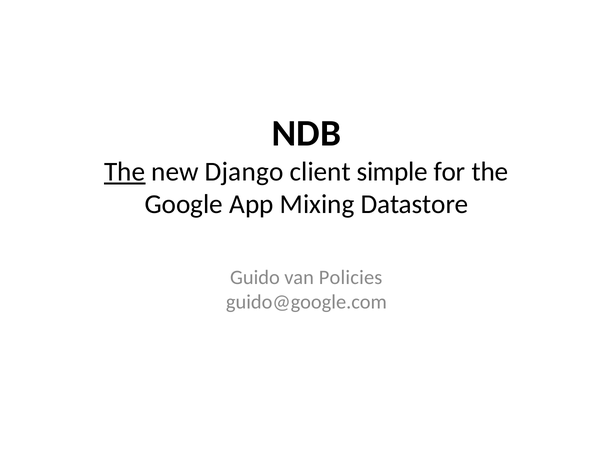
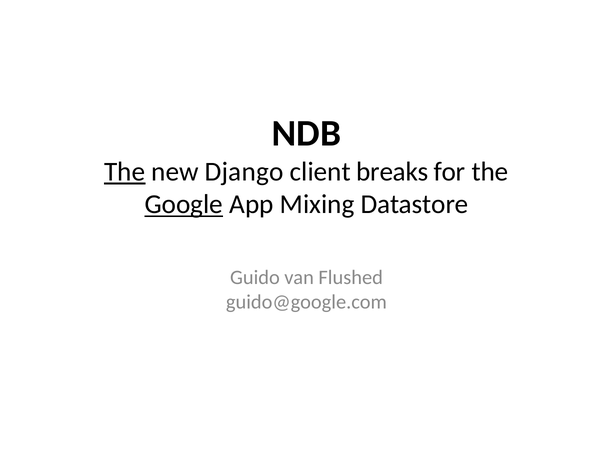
simple: simple -> breaks (392, 172)
Google underline: none -> present (184, 204)
Policies: Policies -> Flushed (351, 277)
